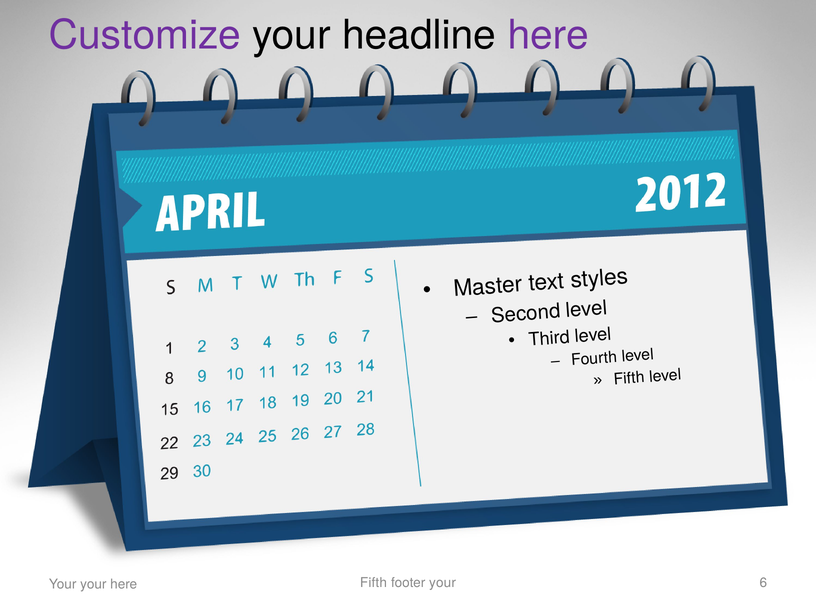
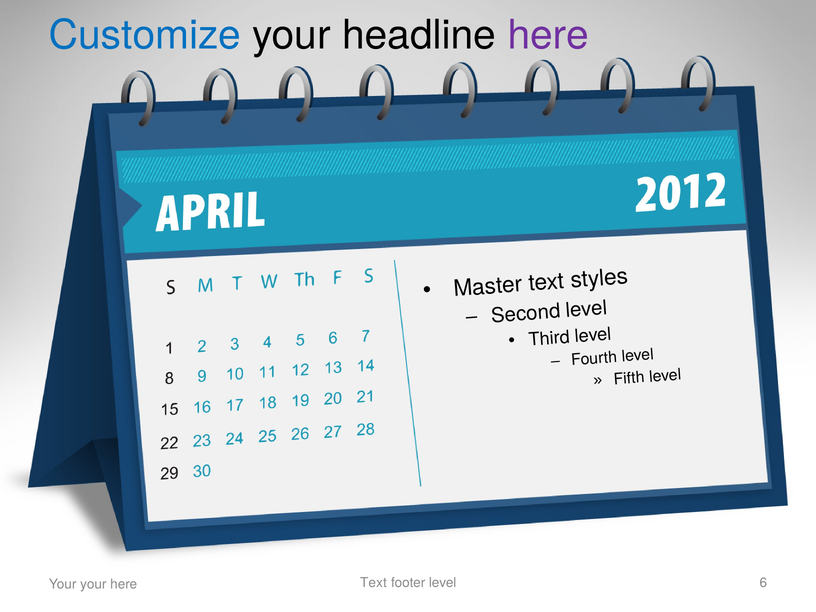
Customize colour: purple -> blue (145, 35)
Fifth: Fifth -> Text (373, 583)
footer your: your -> level (443, 583)
